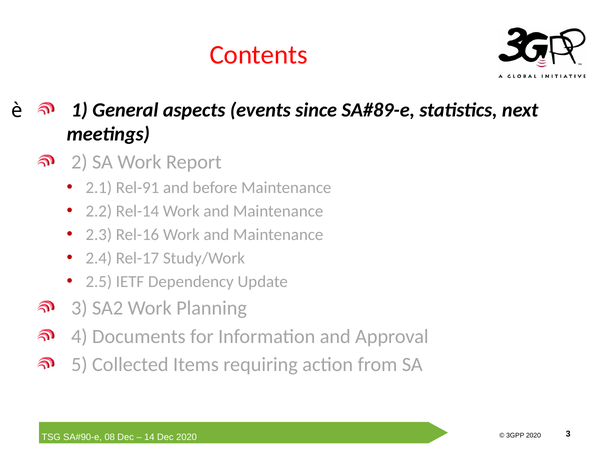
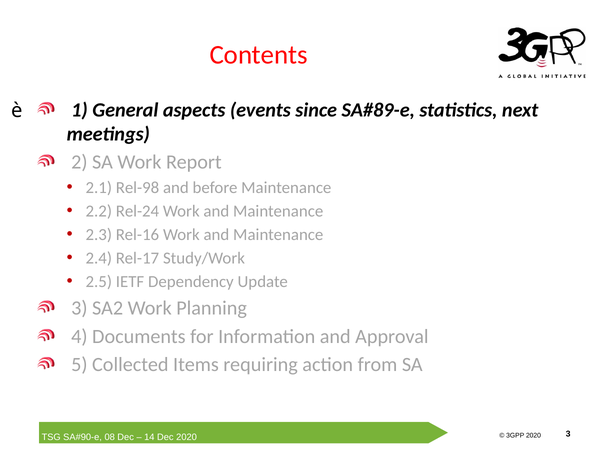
Rel-91: Rel-91 -> Rel-98 (137, 188)
Rel-14: Rel-14 -> Rel-24 (137, 211)
